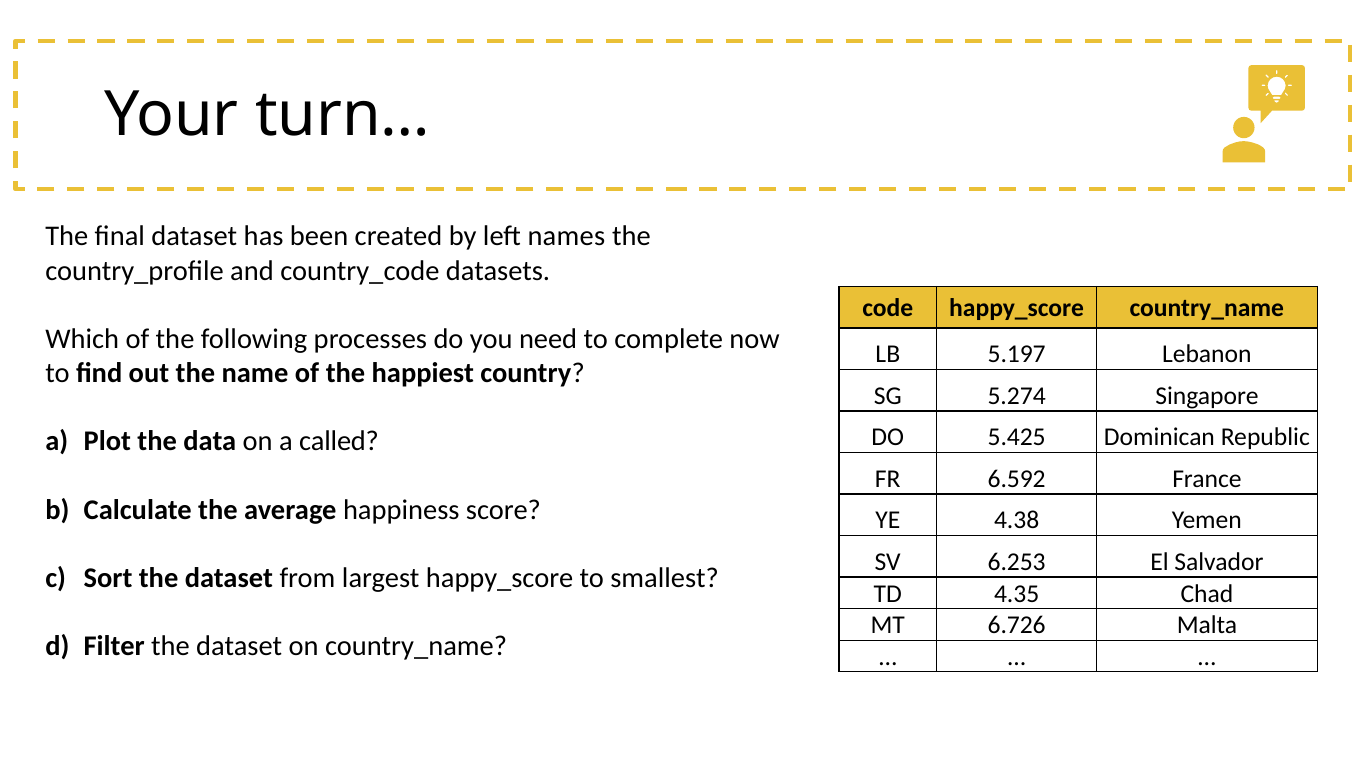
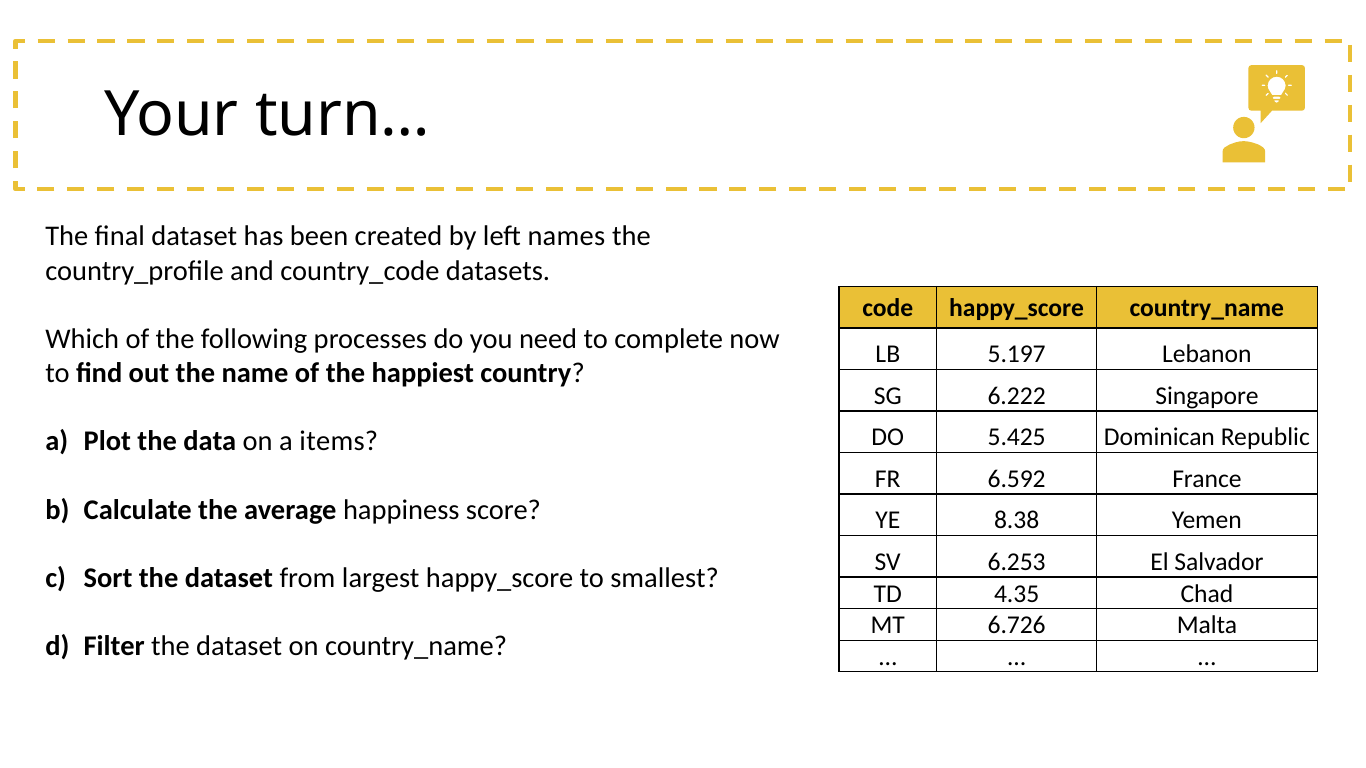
5.274: 5.274 -> 6.222 (1017, 396)
called: called -> items (339, 442)
4.38: 4.38 -> 8.38 (1017, 520)
